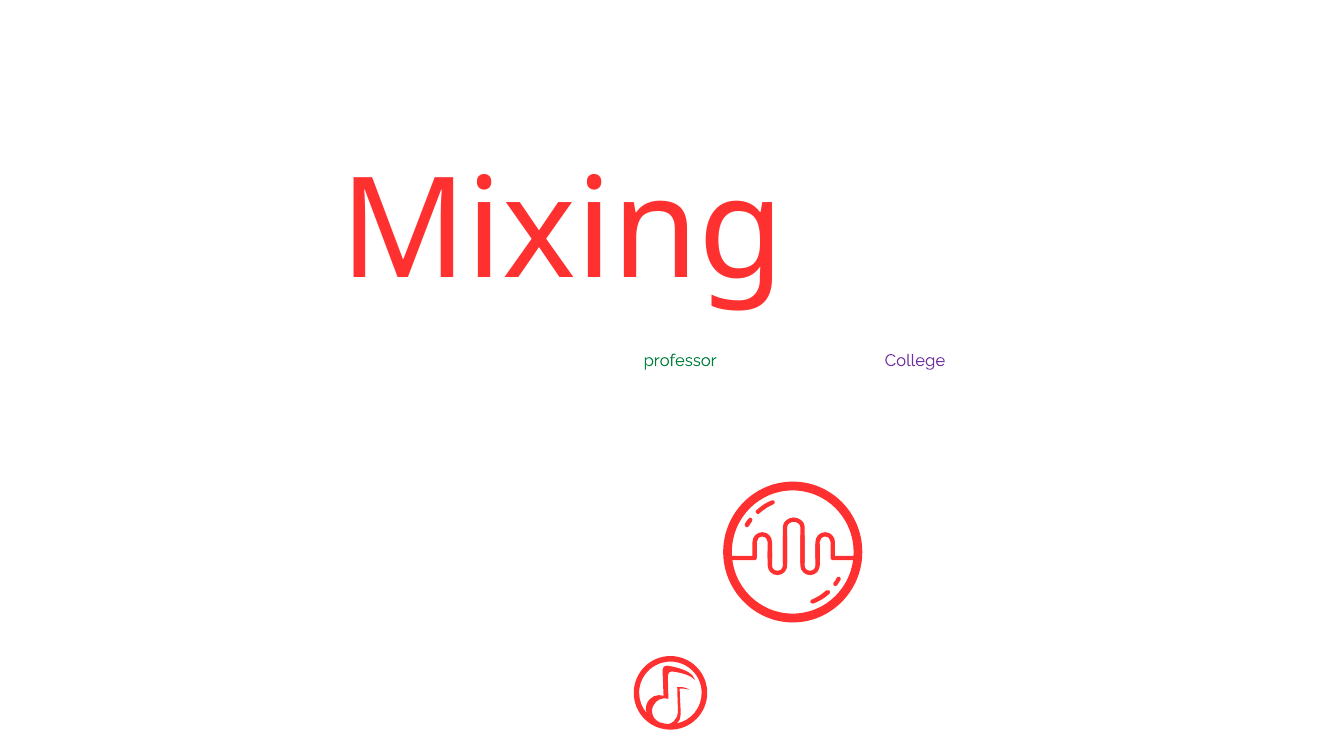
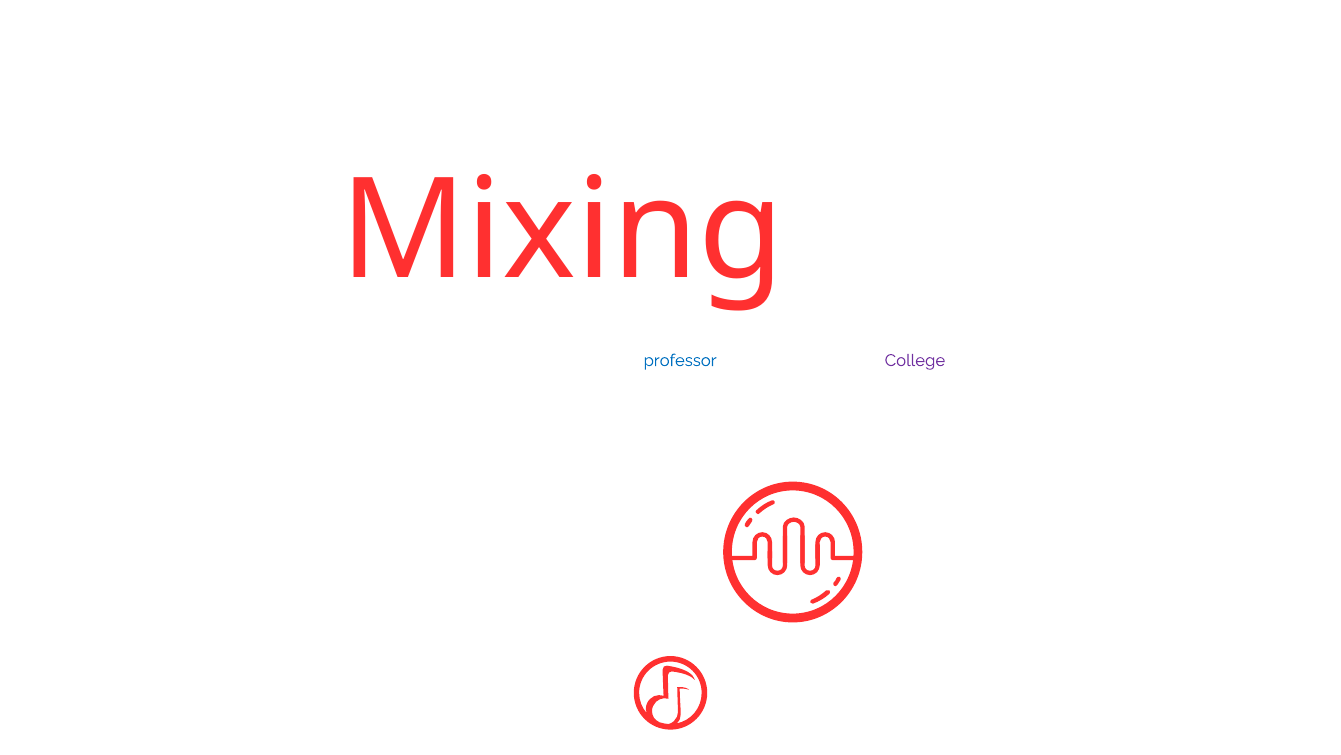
professor colour: green -> blue (680, 360)
